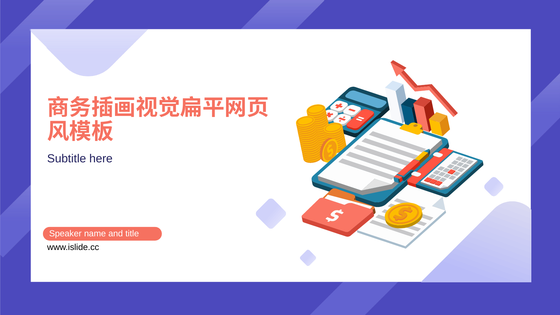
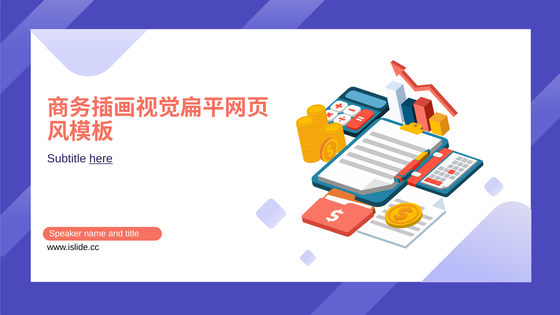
here underline: none -> present (101, 159)
